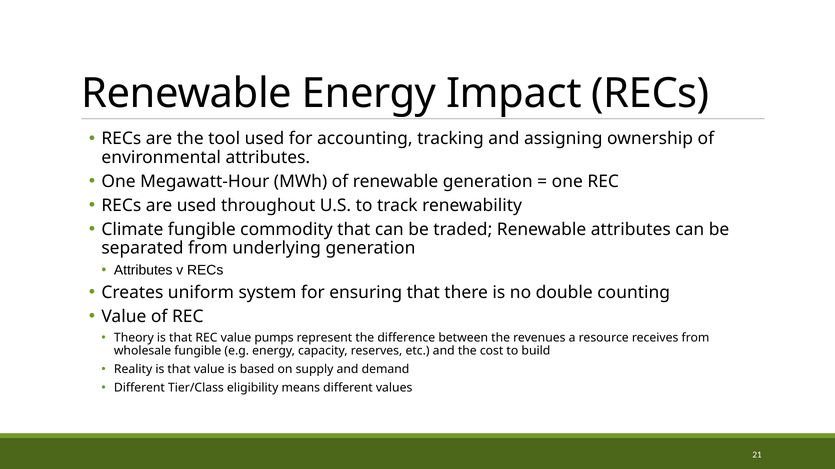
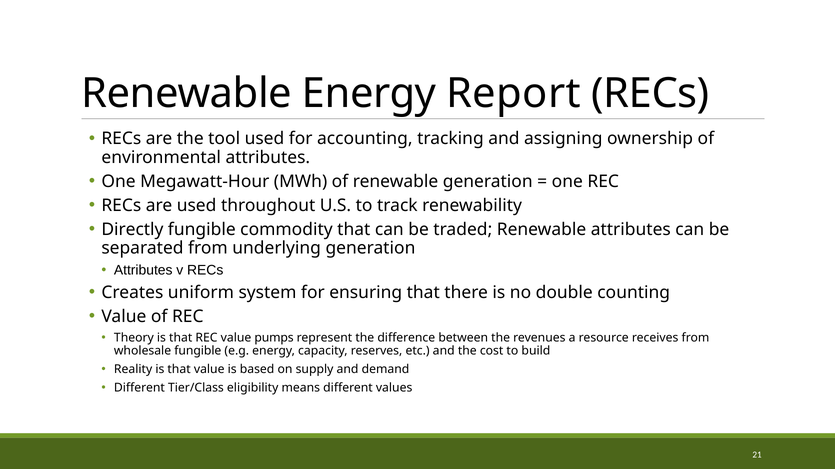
Impact: Impact -> Report (513, 94)
Climate: Climate -> Directly (132, 230)
